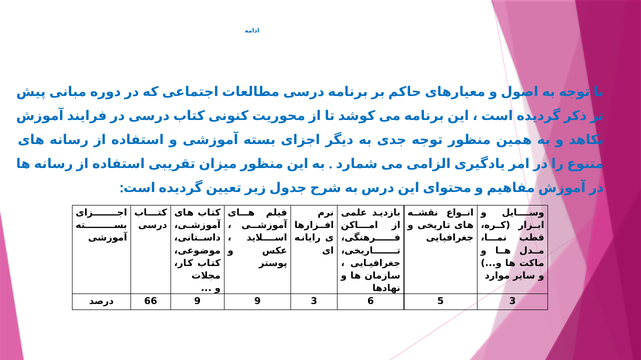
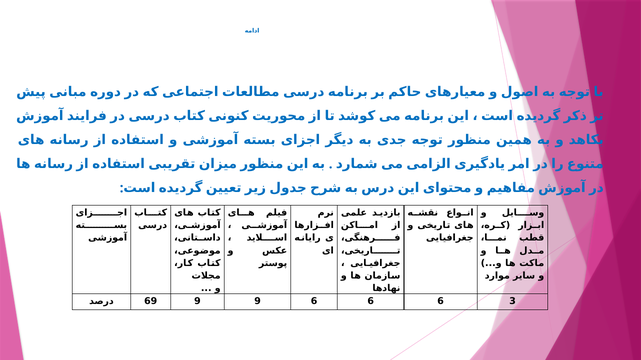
66: 66 -> 69 (151, 301)
9 3: 3 -> 6 (314, 301)
5: 5 -> 6 (441, 301)
